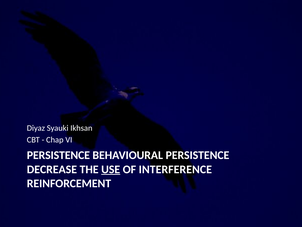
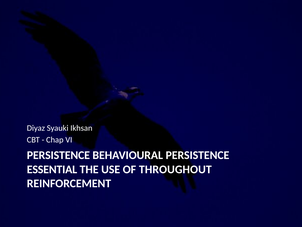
DECREASE: DECREASE -> ESSENTIAL (52, 169)
USE underline: present -> none (111, 169)
INTERFERENCE: INTERFERENCE -> THROUGHOUT (175, 169)
